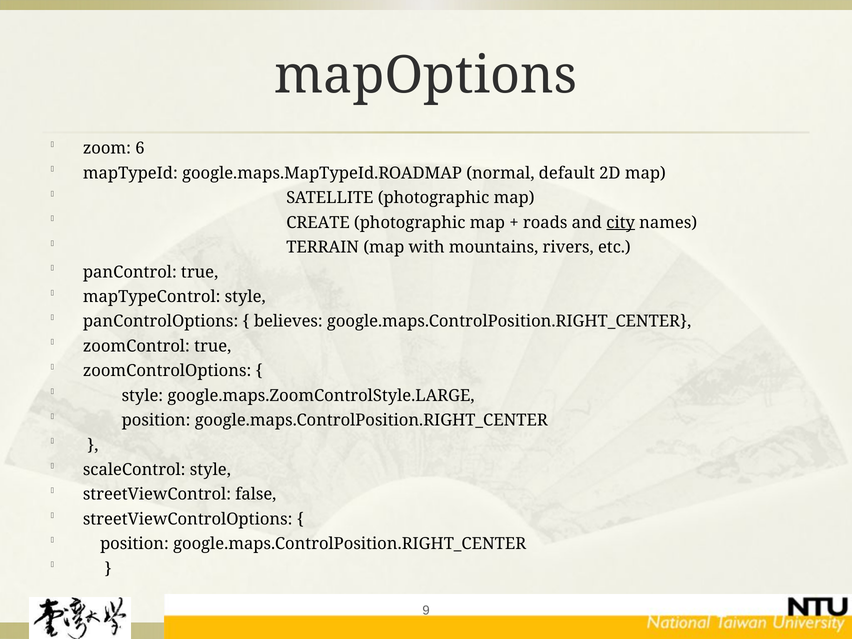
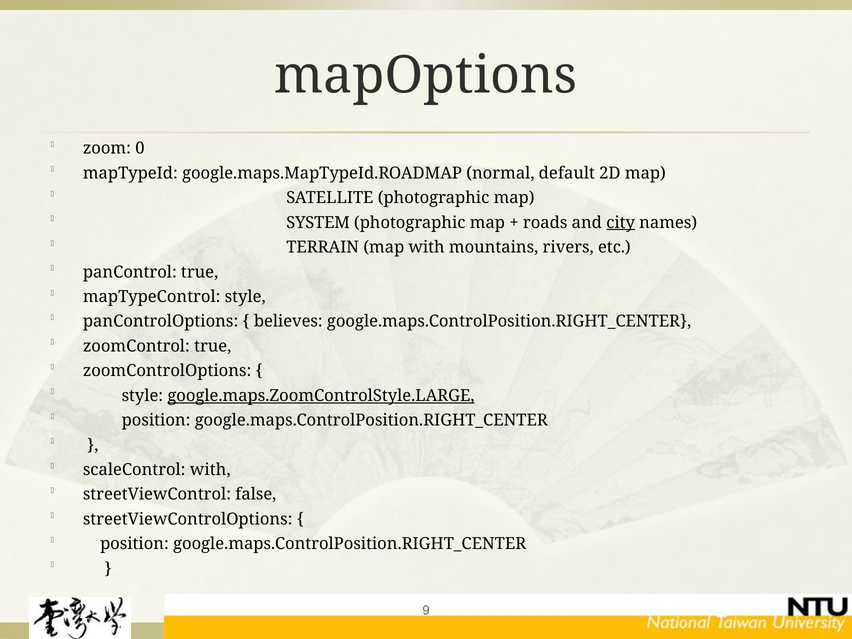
6: 6 -> 0 (140, 148)
CREATE: CREATE -> SYSTEM (318, 223)
google.maps.ZoomControlStyle.LARGE underline: none -> present (321, 396)
scaleControl style: style -> with (210, 470)
